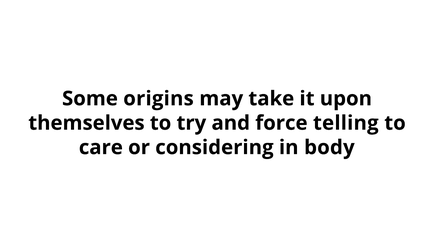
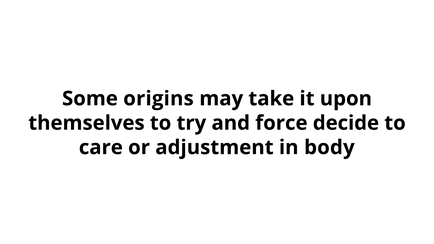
telling: telling -> decide (346, 123)
considering: considering -> adjustment (214, 148)
